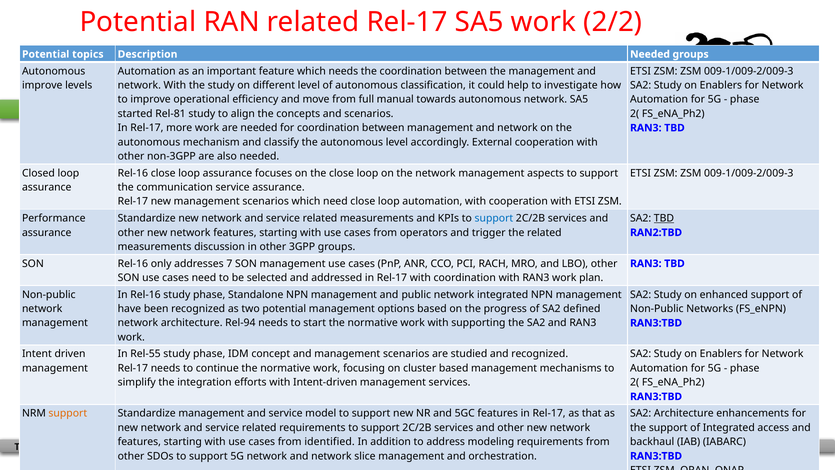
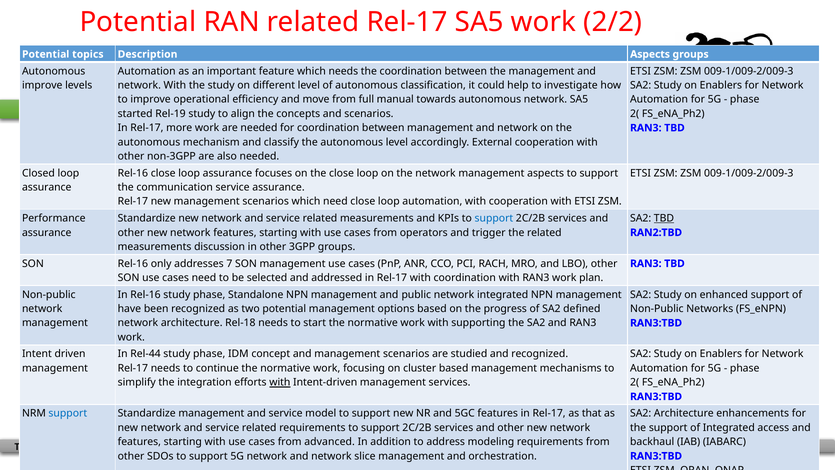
Description Needed: Needed -> Aspects (650, 54)
Rel-81: Rel-81 -> Rel-19 (171, 114)
Rel-94: Rel-94 -> Rel-18 (240, 323)
Rel-55: Rel-55 -> Rel-44 (146, 354)
with underline: none -> present (280, 382)
support colour: orange -> blue (68, 413)
identified: identified -> advanced (330, 442)
